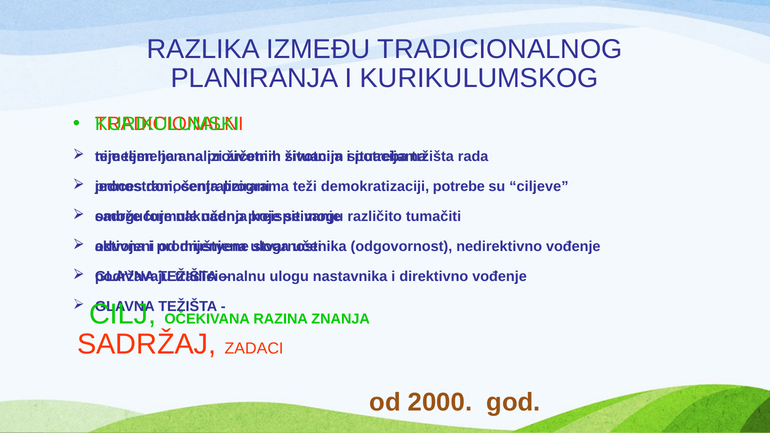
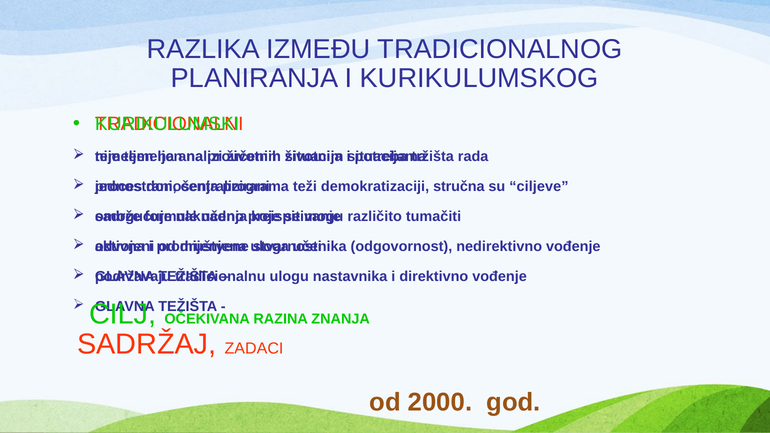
potrebe: potrebe -> stručna (459, 187)
